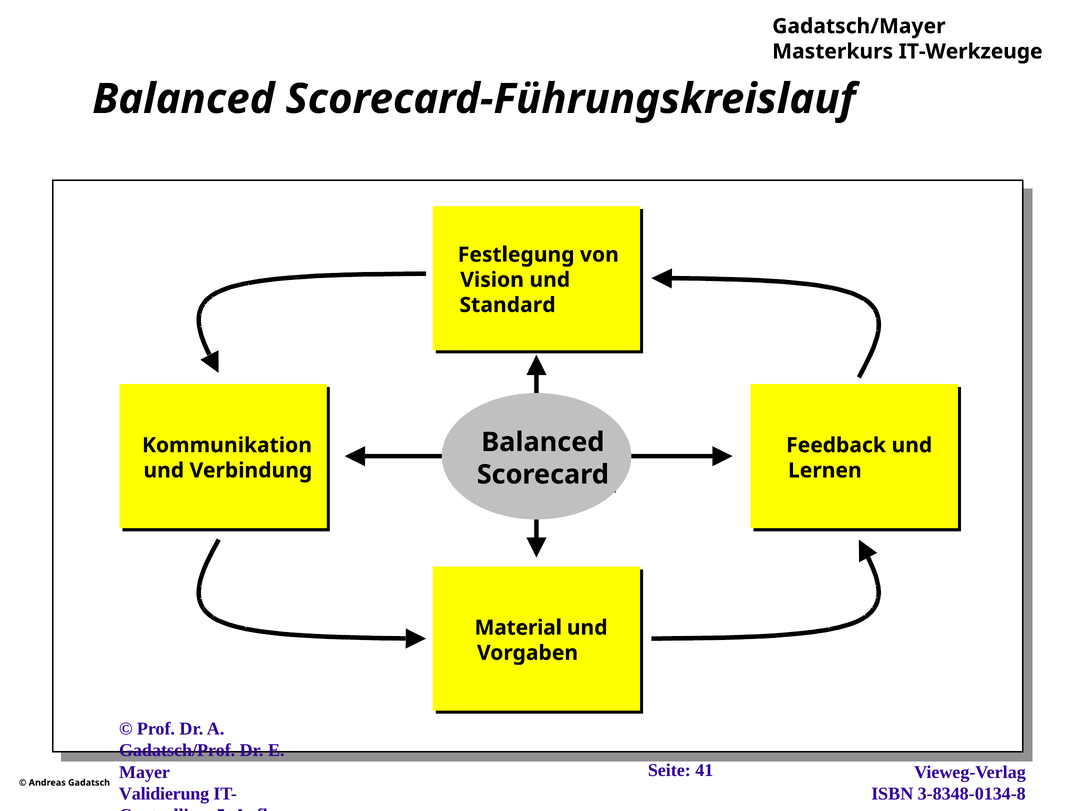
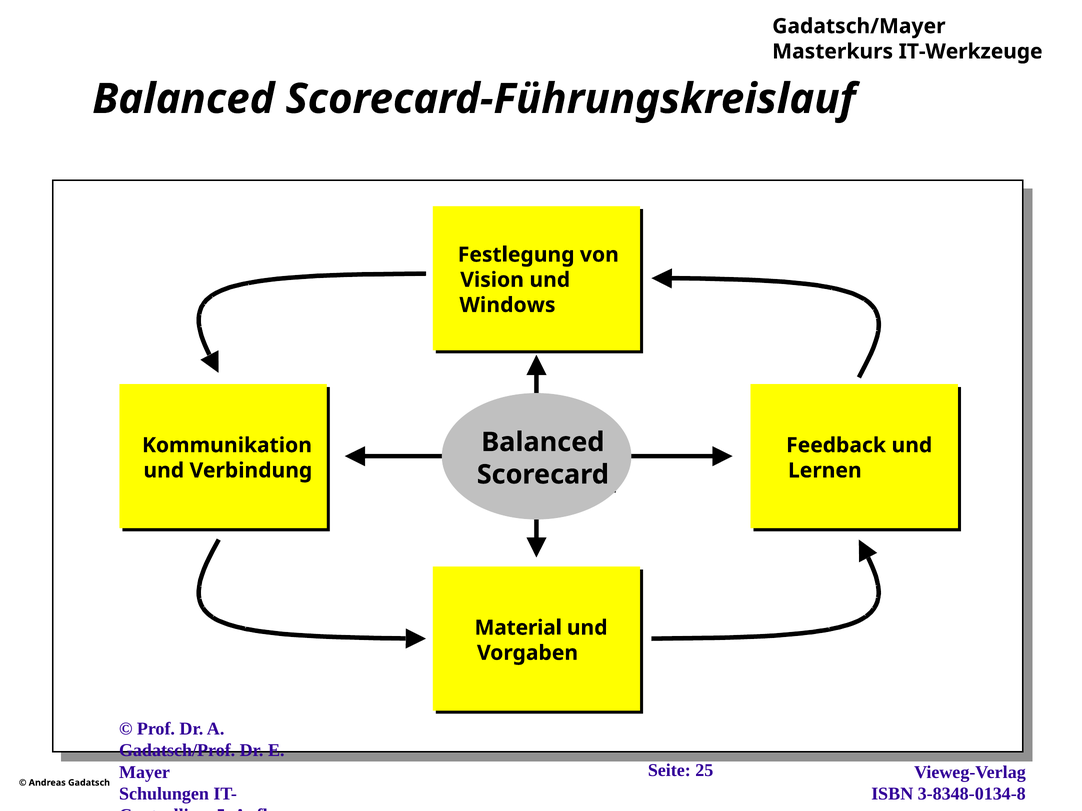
Standard: Standard -> Windows (507, 305)
41: 41 -> 25 (704, 771)
Validierung: Validierung -> Schulungen (164, 794)
